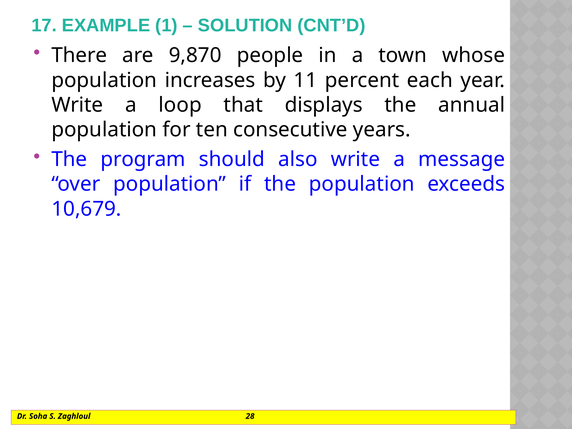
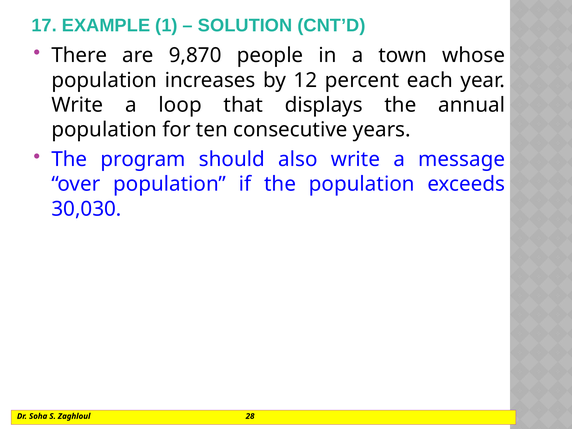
11: 11 -> 12 (305, 80)
10,679: 10,679 -> 30,030 (86, 209)
